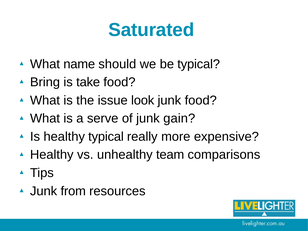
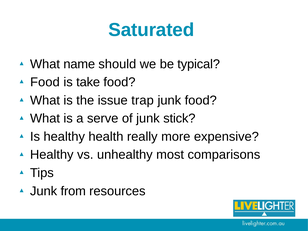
Bring: Bring -> Food (45, 82)
look: look -> trap (143, 100)
gain: gain -> stick (179, 118)
healthy typical: typical -> health (106, 137)
team: team -> most (170, 155)
